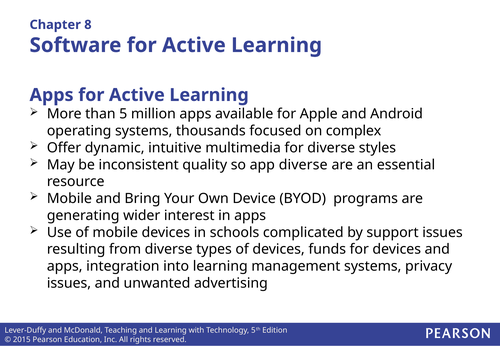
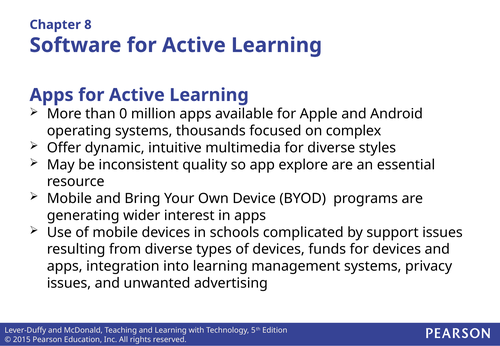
5: 5 -> 0 (123, 114)
app diverse: diverse -> explore (303, 165)
